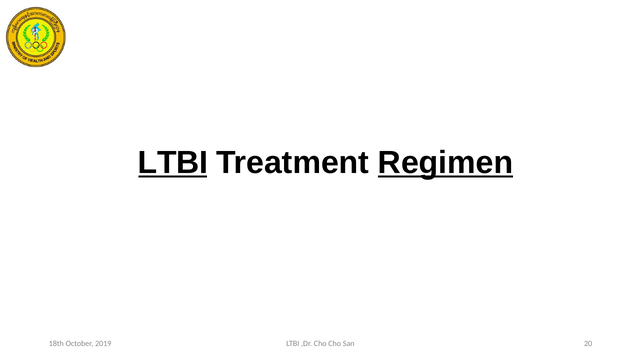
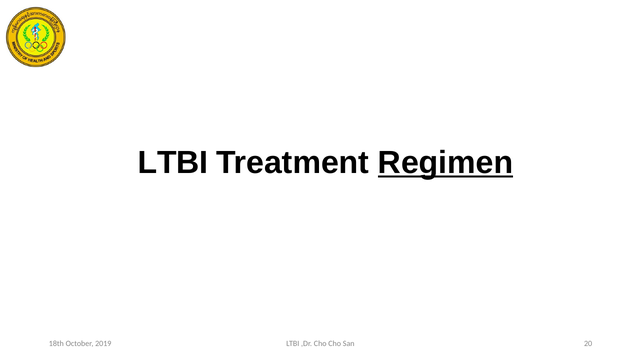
LTBI underline: present -> none (173, 163)
